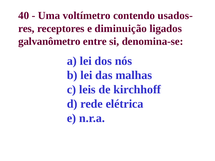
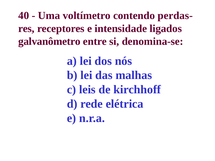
usados-: usados- -> perdas- (175, 16)
diminuição: diminuição -> intensidade (121, 29)
